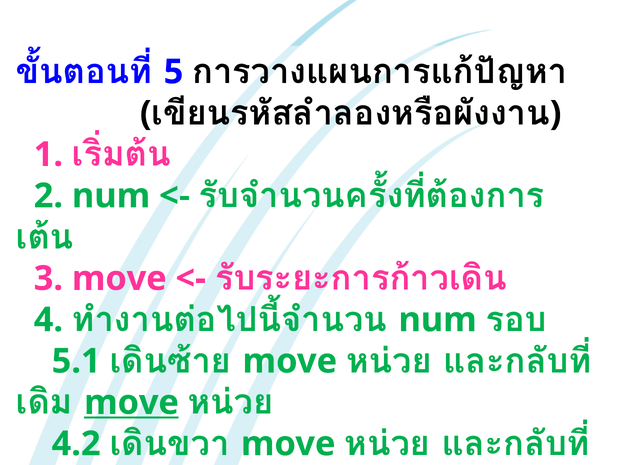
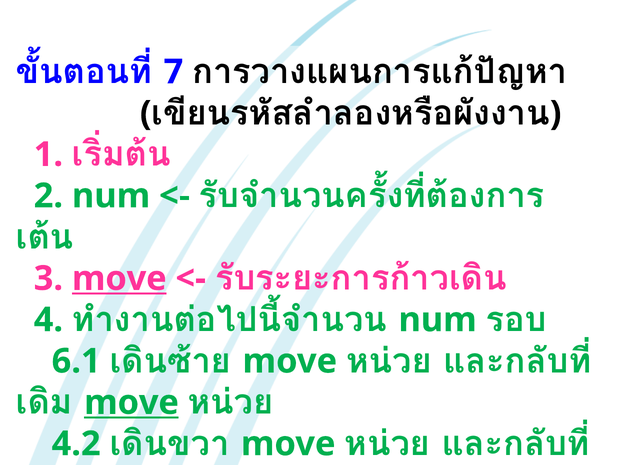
5: 5 -> 7 (173, 72)
move underline: none -> present (119, 279)
5.1: 5.1 -> 6.1 (76, 361)
